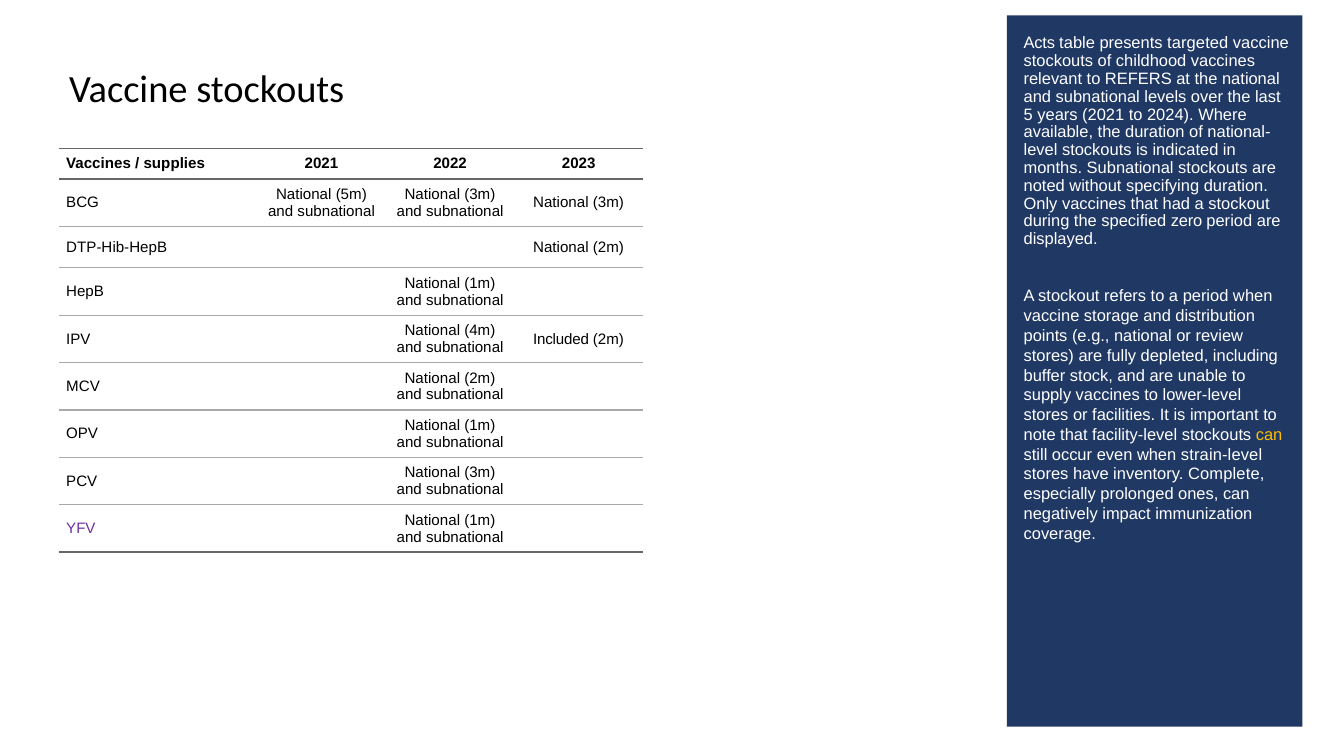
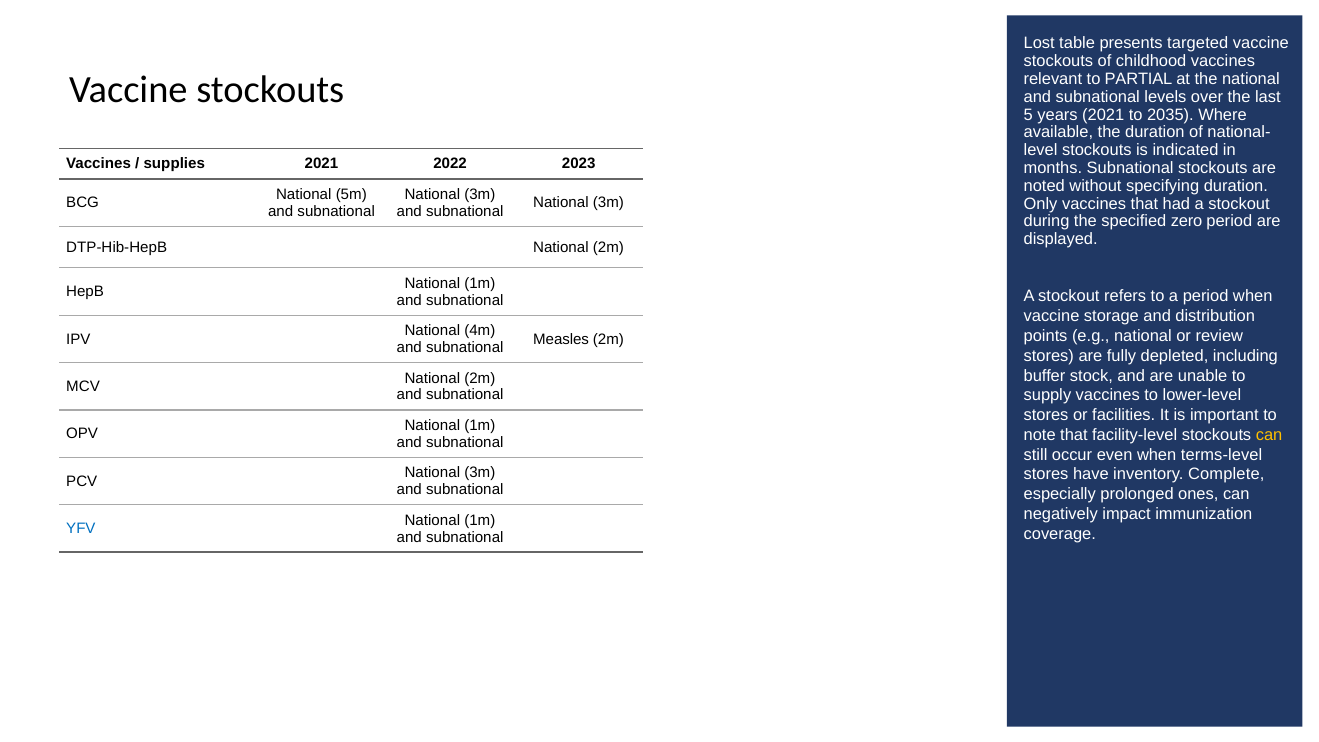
Acts: Acts -> Lost (1039, 43)
to REFERS: REFERS -> PARTIAL (1138, 79)
2024: 2024 -> 2035 (1170, 115)
Included: Included -> Measles (561, 339)
strain-level: strain-level -> terms-level (1222, 455)
YFV colour: purple -> blue (81, 529)
